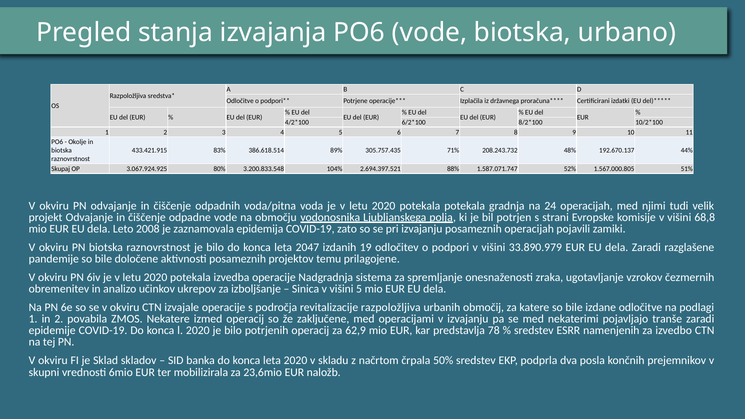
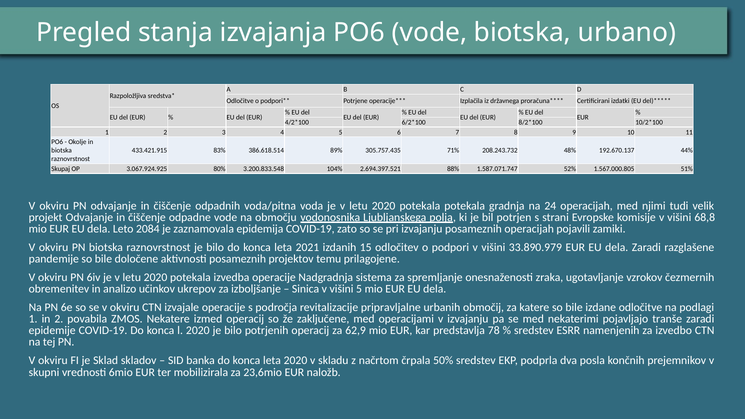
2008: 2008 -> 2084 (148, 229)
2047: 2047 -> 2021 (307, 247)
19: 19 -> 15 (366, 247)
revitalizacije razpoložljiva: razpoložljiva -> pripravljalne (391, 308)
